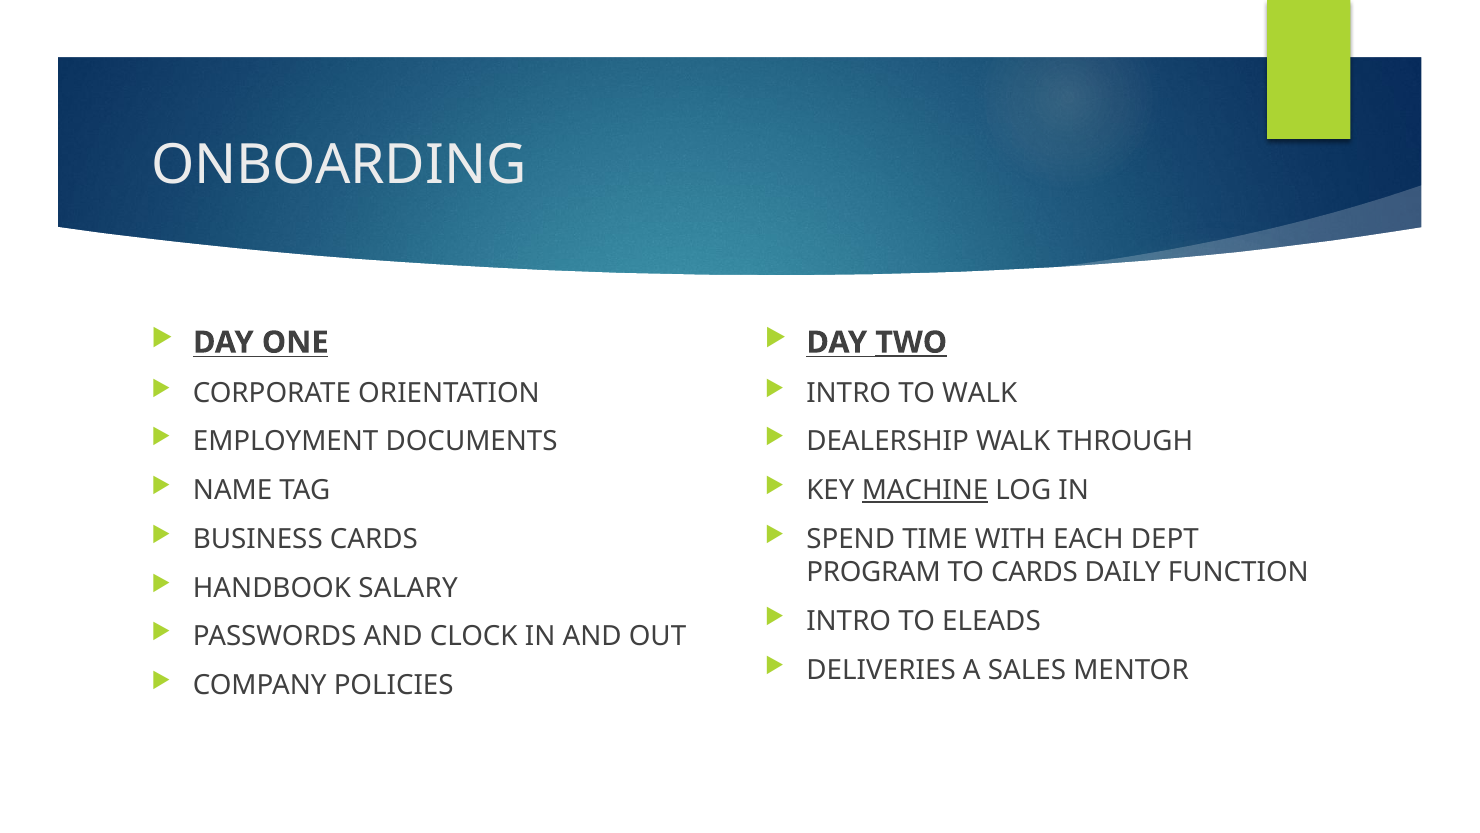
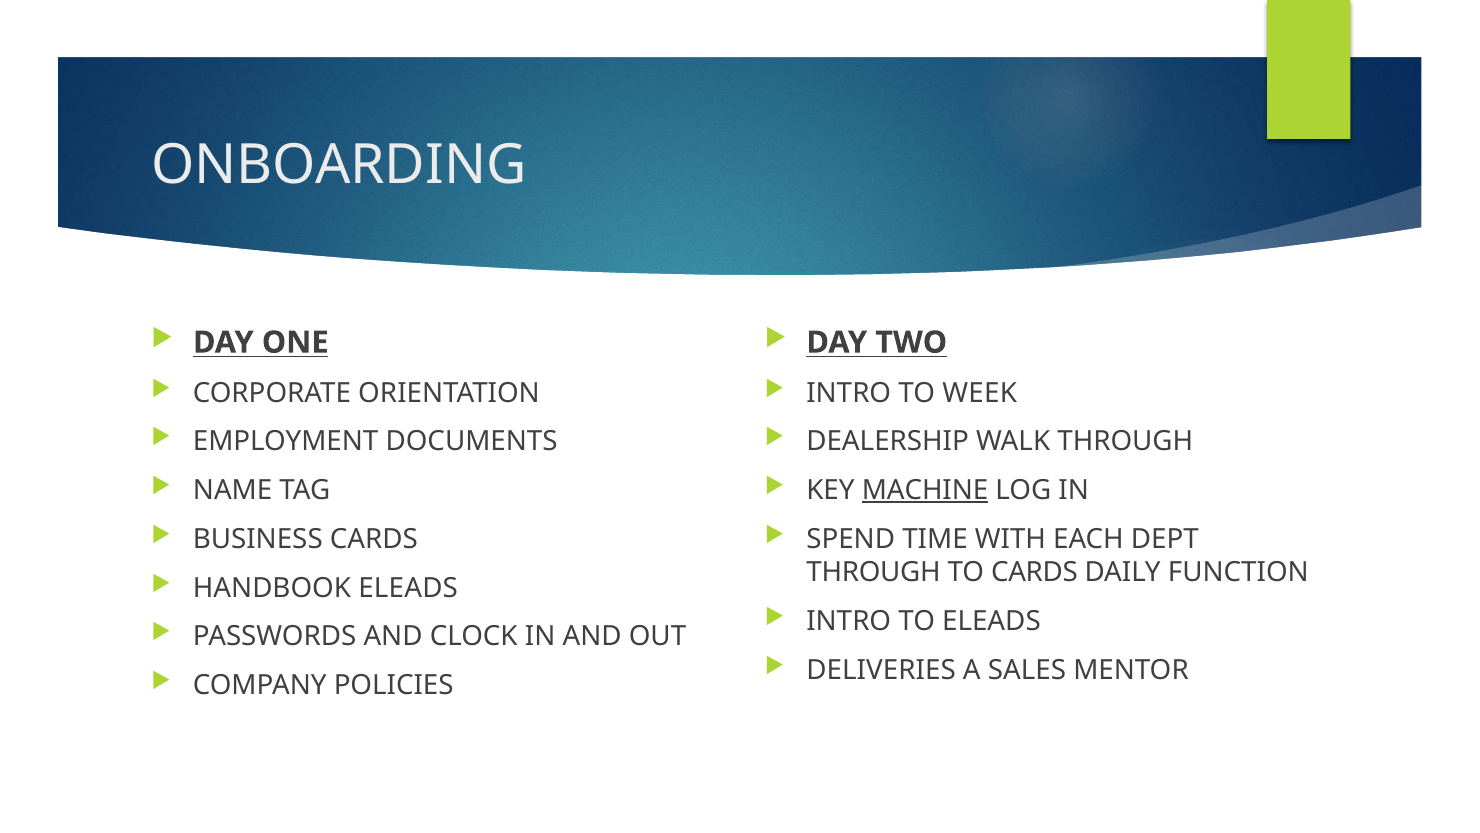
TWO underline: present -> none (911, 342)
TO WALK: WALK -> WEEK (980, 393)
PROGRAM: PROGRAM -> THROUGH (874, 572)
HANDBOOK SALARY: SALARY -> ELEADS (408, 588)
